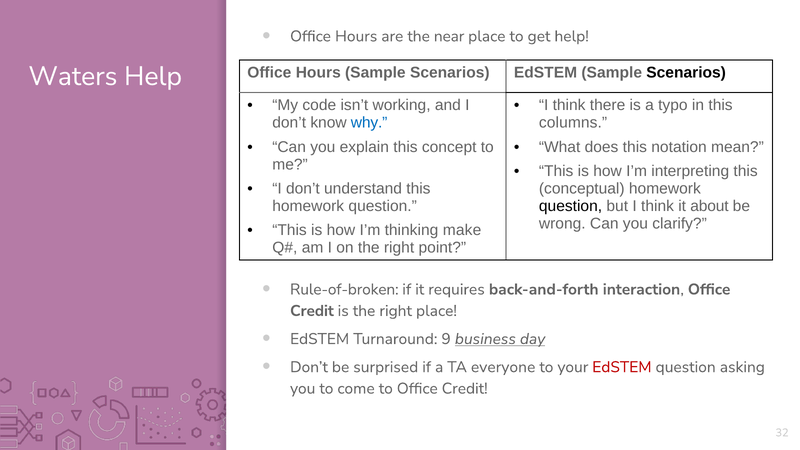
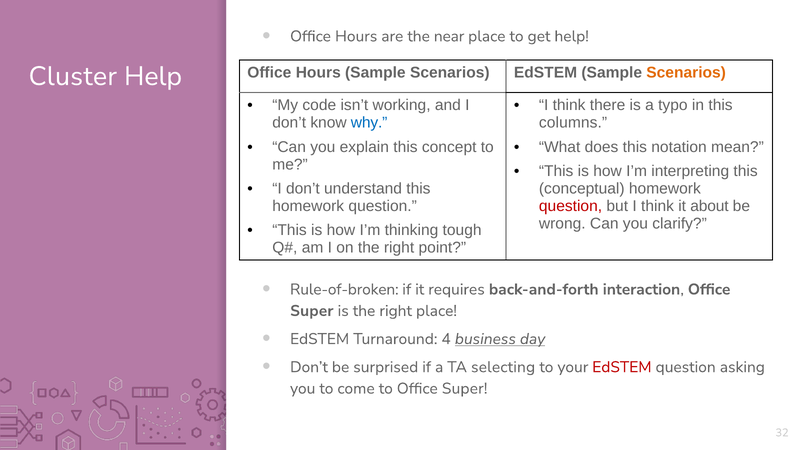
Waters: Waters -> Cluster (73, 76)
Scenarios colour: black -> orange (686, 73)
question colour: black -> red (571, 206)
make: make -> tough (462, 230)
Credit: Credit -> Super (312, 311)
9: 9 -> 4 (446, 339)
everyone: everyone -> selecting (503, 367)
to Office Credit: Credit -> Super (465, 389)
